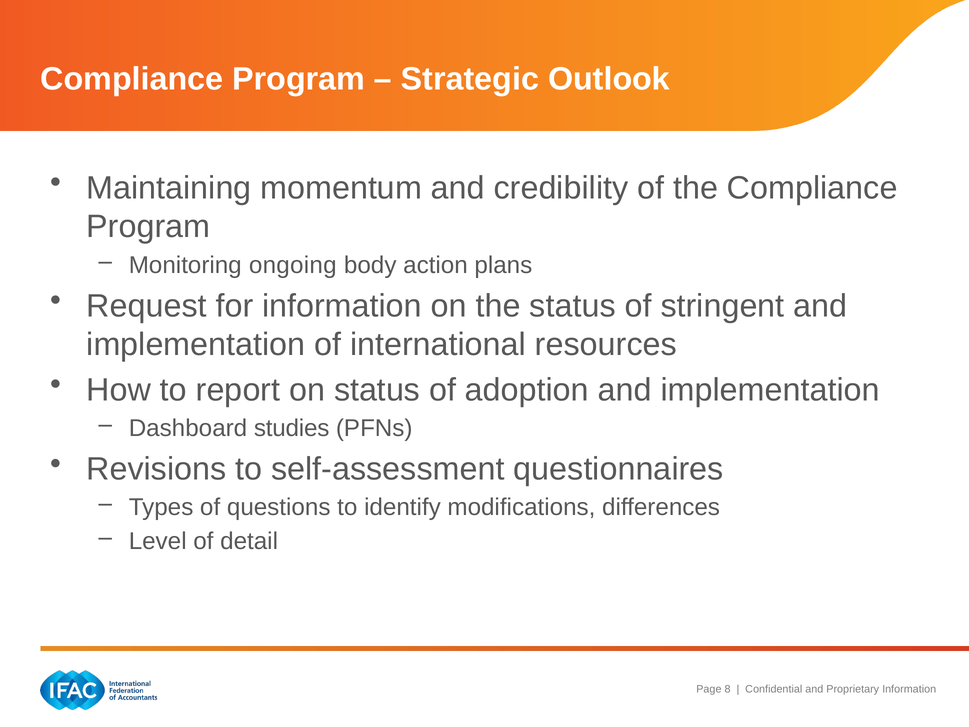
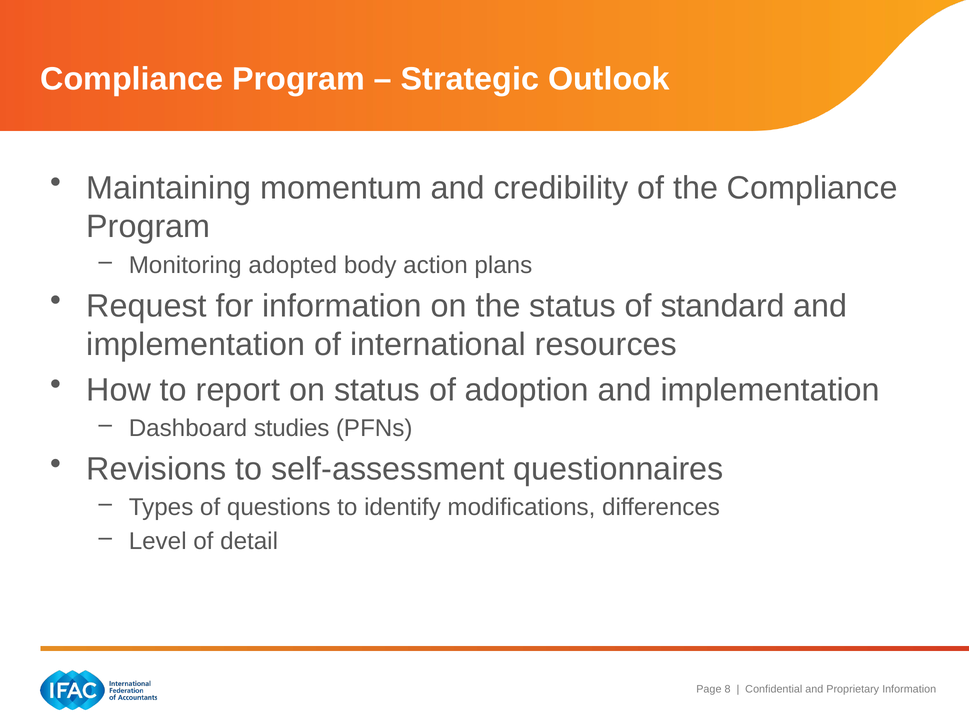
ongoing: ongoing -> adopted (293, 265)
stringent: stringent -> standard (723, 306)
